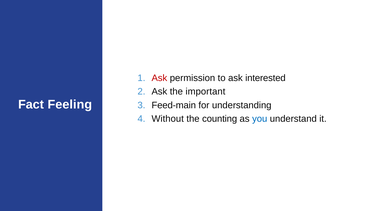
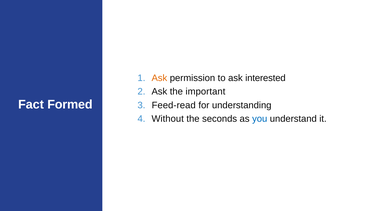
Ask colour: red -> orange (159, 78)
Feeling: Feeling -> Formed (70, 104)
Feed-main: Feed-main -> Feed-read (174, 105)
counting: counting -> seconds (220, 119)
